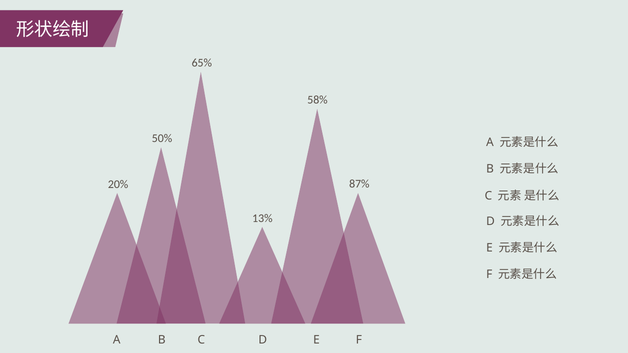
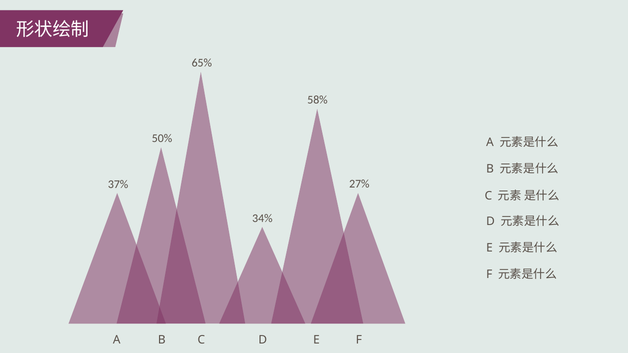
87%: 87% -> 27% (359, 184)
20%: 20% -> 37% (118, 184)
13%: 13% -> 34% (262, 218)
